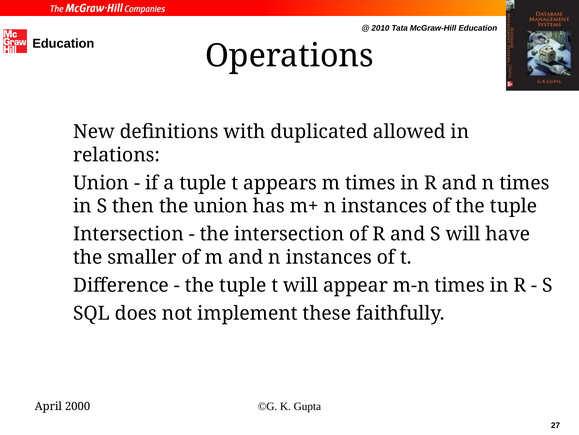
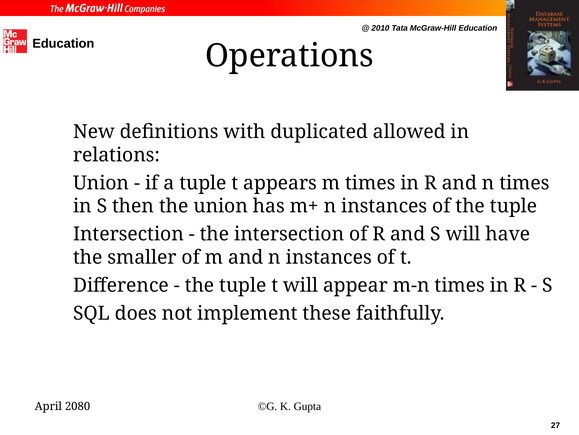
2000: 2000 -> 2080 (78, 406)
